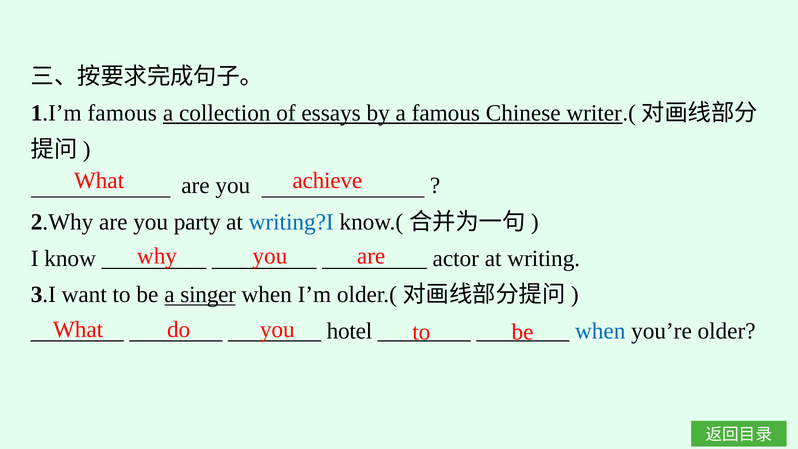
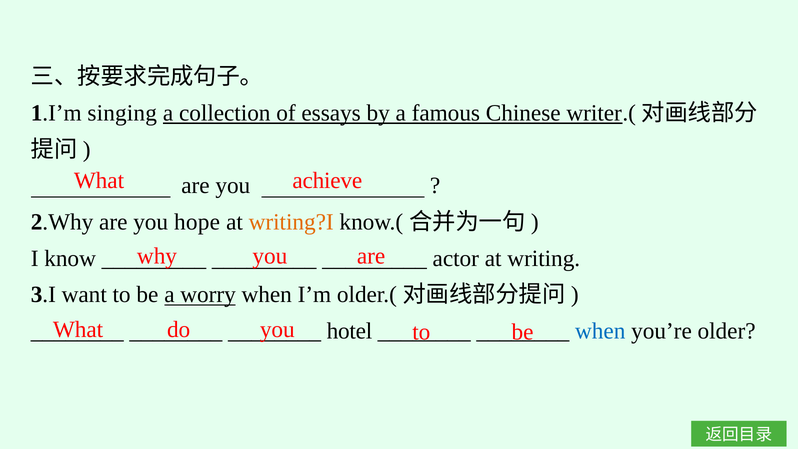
1.I’m famous: famous -> singing (122, 113)
party: party -> hope (197, 222)
writing?I colour: blue -> orange (291, 222)
singer: singer -> worry (208, 295)
